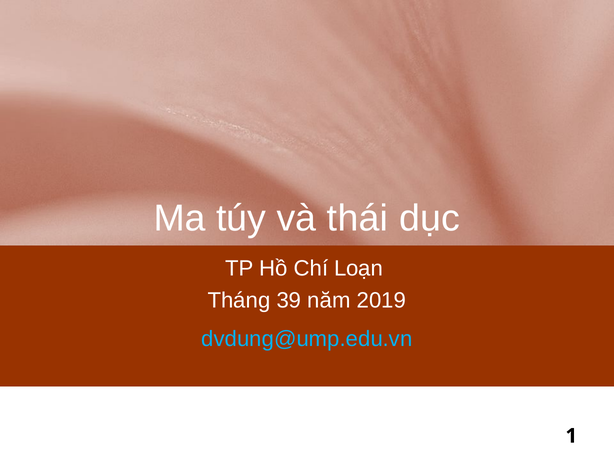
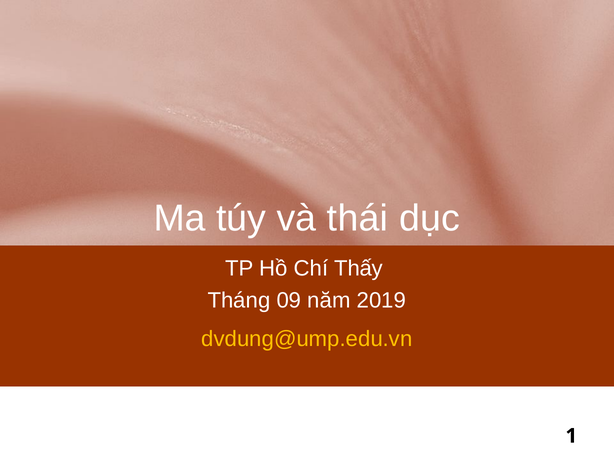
Loạn: Loạn -> Thấy (359, 269)
39: 39 -> 09 (289, 301)
dvdung@ump.edu.vn colour: light blue -> yellow (307, 339)
